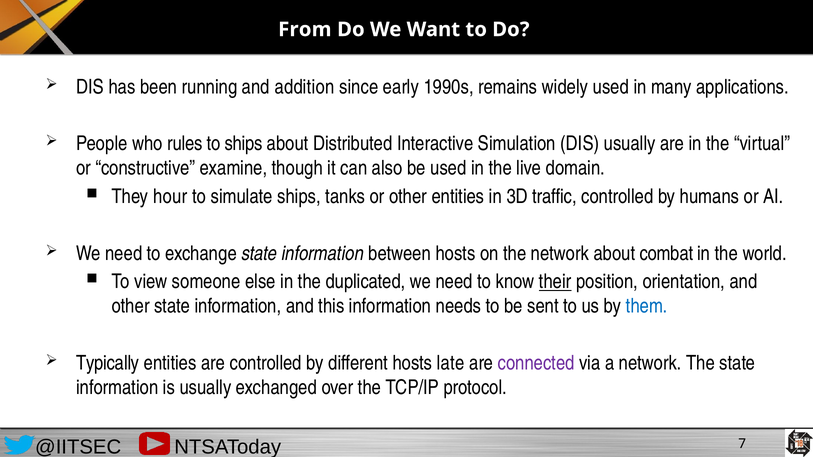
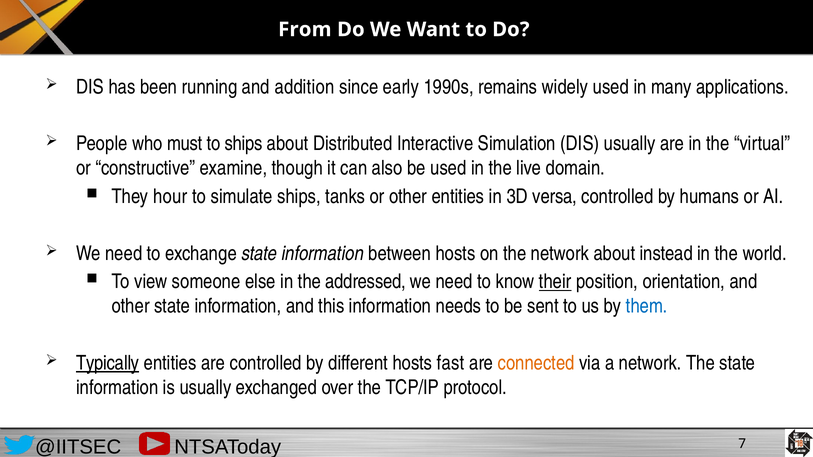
rules: rules -> must (185, 144)
traffic: traffic -> versa (555, 197)
combat: combat -> instead (666, 254)
duplicated: duplicated -> addressed (366, 282)
Typically underline: none -> present (108, 363)
late: late -> fast (451, 363)
connected colour: purple -> orange (536, 363)
